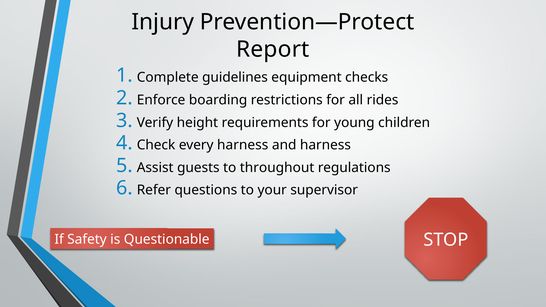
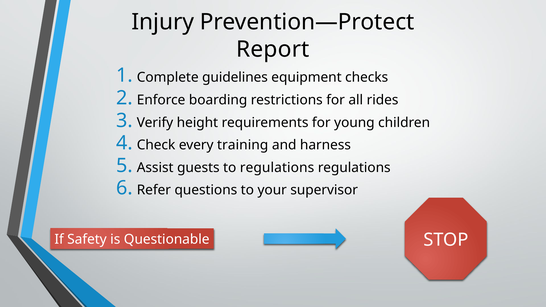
every harness: harness -> training (243, 145)
to throughout: throughout -> regulations (277, 168)
